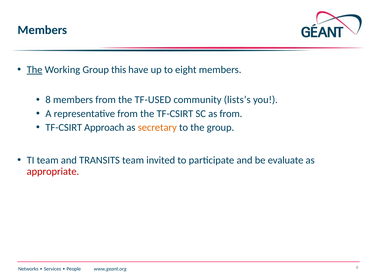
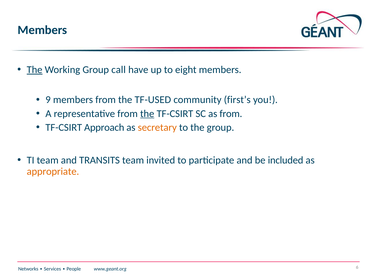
this: this -> call (119, 70)
8: 8 -> 9 (48, 100)
lists’s: lists’s -> first’s (237, 100)
the underline: none -> present (147, 114)
evaluate: evaluate -> included (286, 160)
appropriate colour: red -> orange (53, 172)
